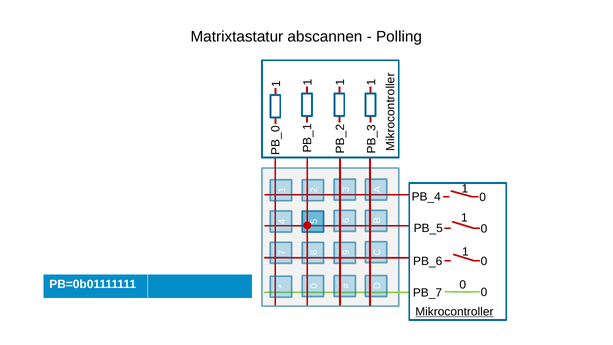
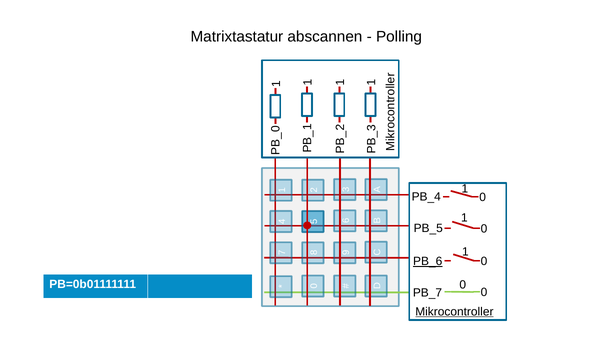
PB_6 underline: none -> present (428, 261)
